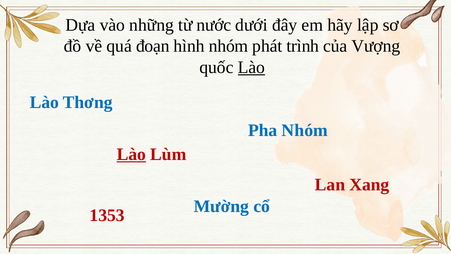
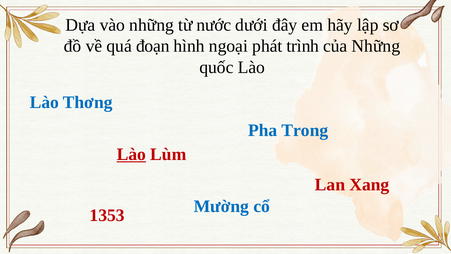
hình nhóm: nhóm -> ngoại (228, 46)
của Vượng: Vượng -> Những (376, 46)
Lào underline: present -> none (251, 67)
Pha Nhóm: Nhóm -> Trong (305, 130)
